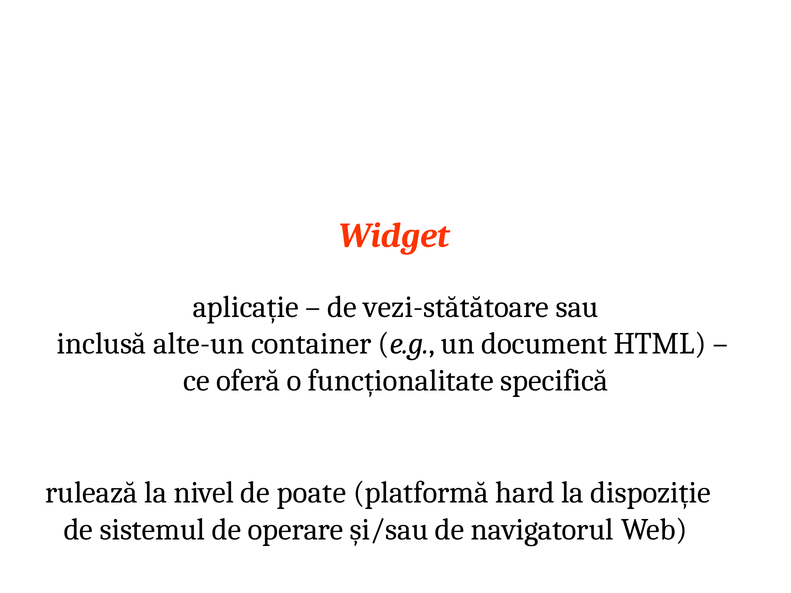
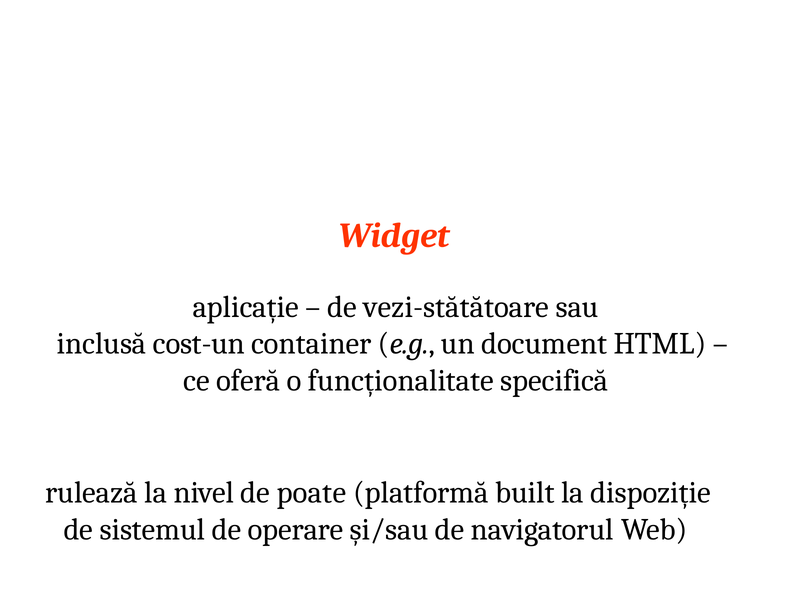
alte-un: alte-un -> cost-un (199, 344)
hard: hard -> built (525, 493)
